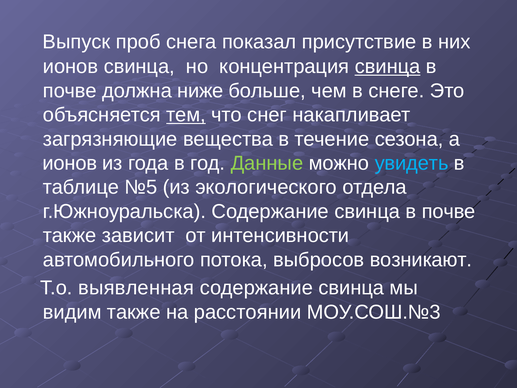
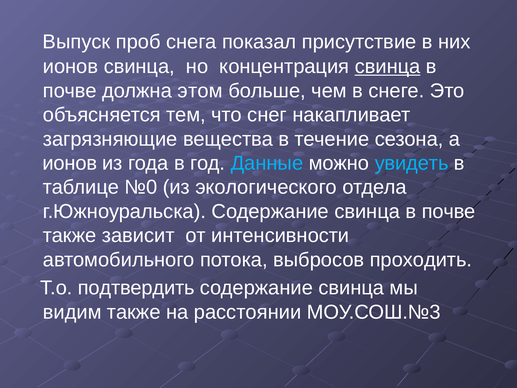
ниже: ниже -> этом (200, 91)
тем underline: present -> none (186, 115)
Данные colour: light green -> light blue (267, 163)
№5: №5 -> №0 (141, 187)
возникают: возникают -> проходить (421, 260)
выявленная: выявленная -> подтвердить (136, 288)
